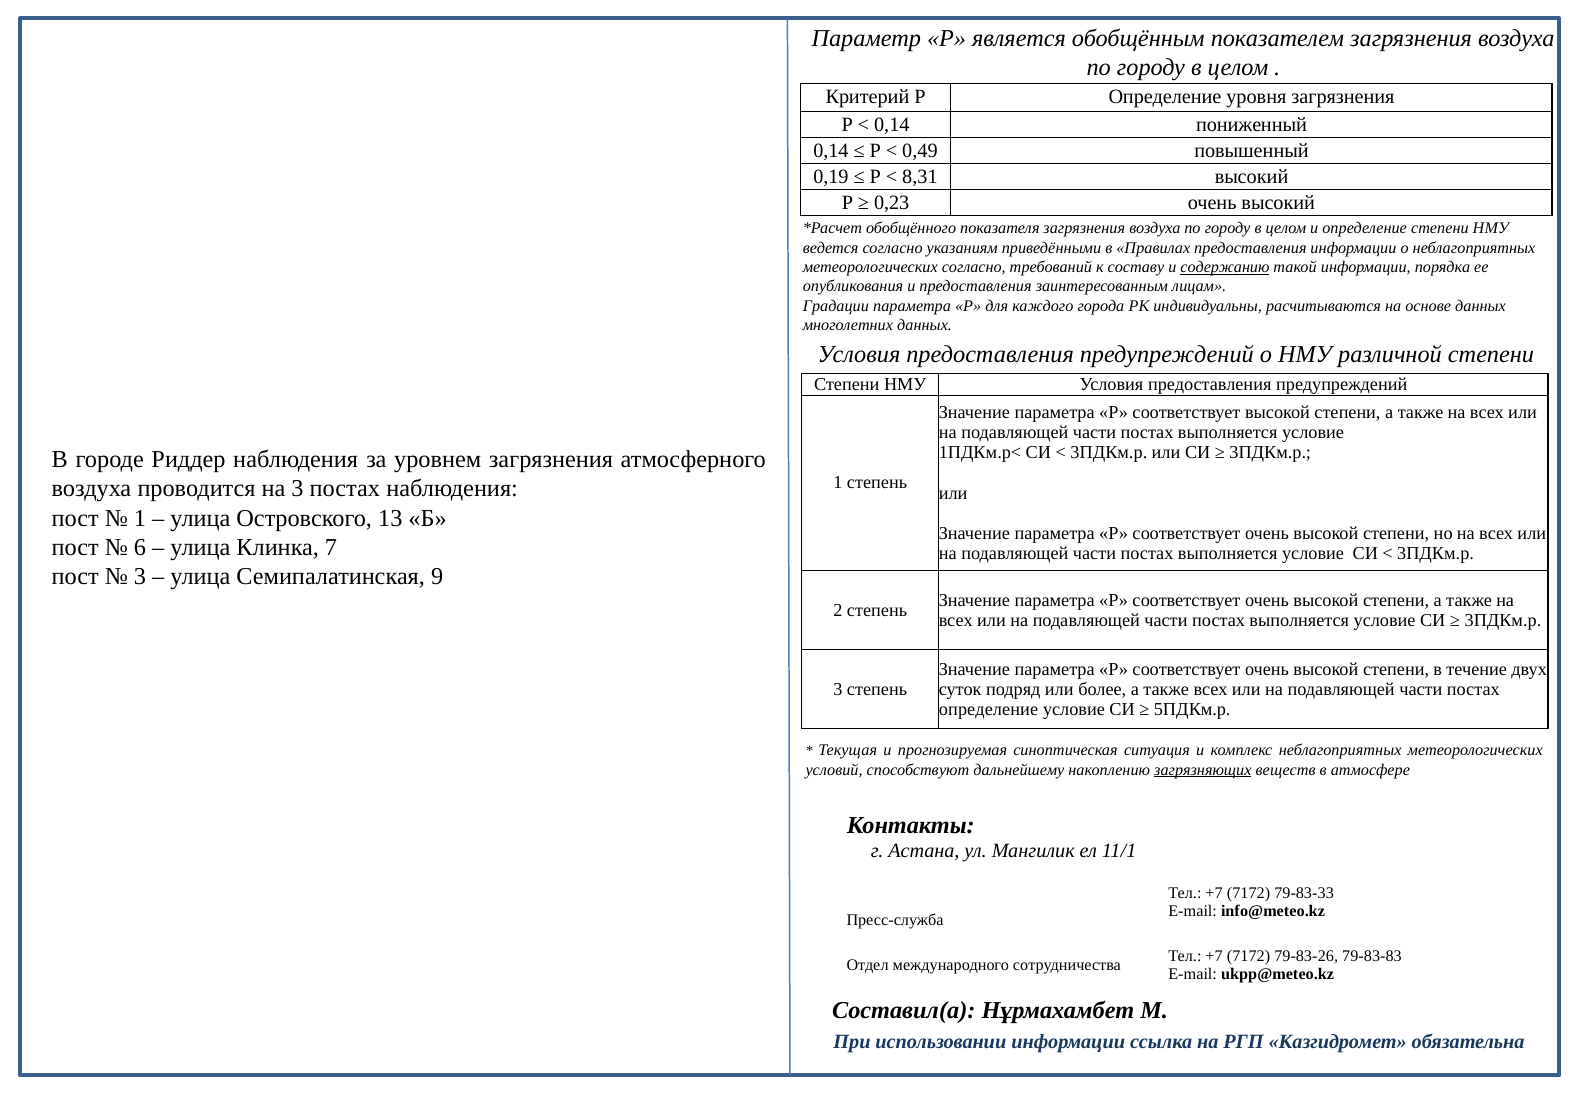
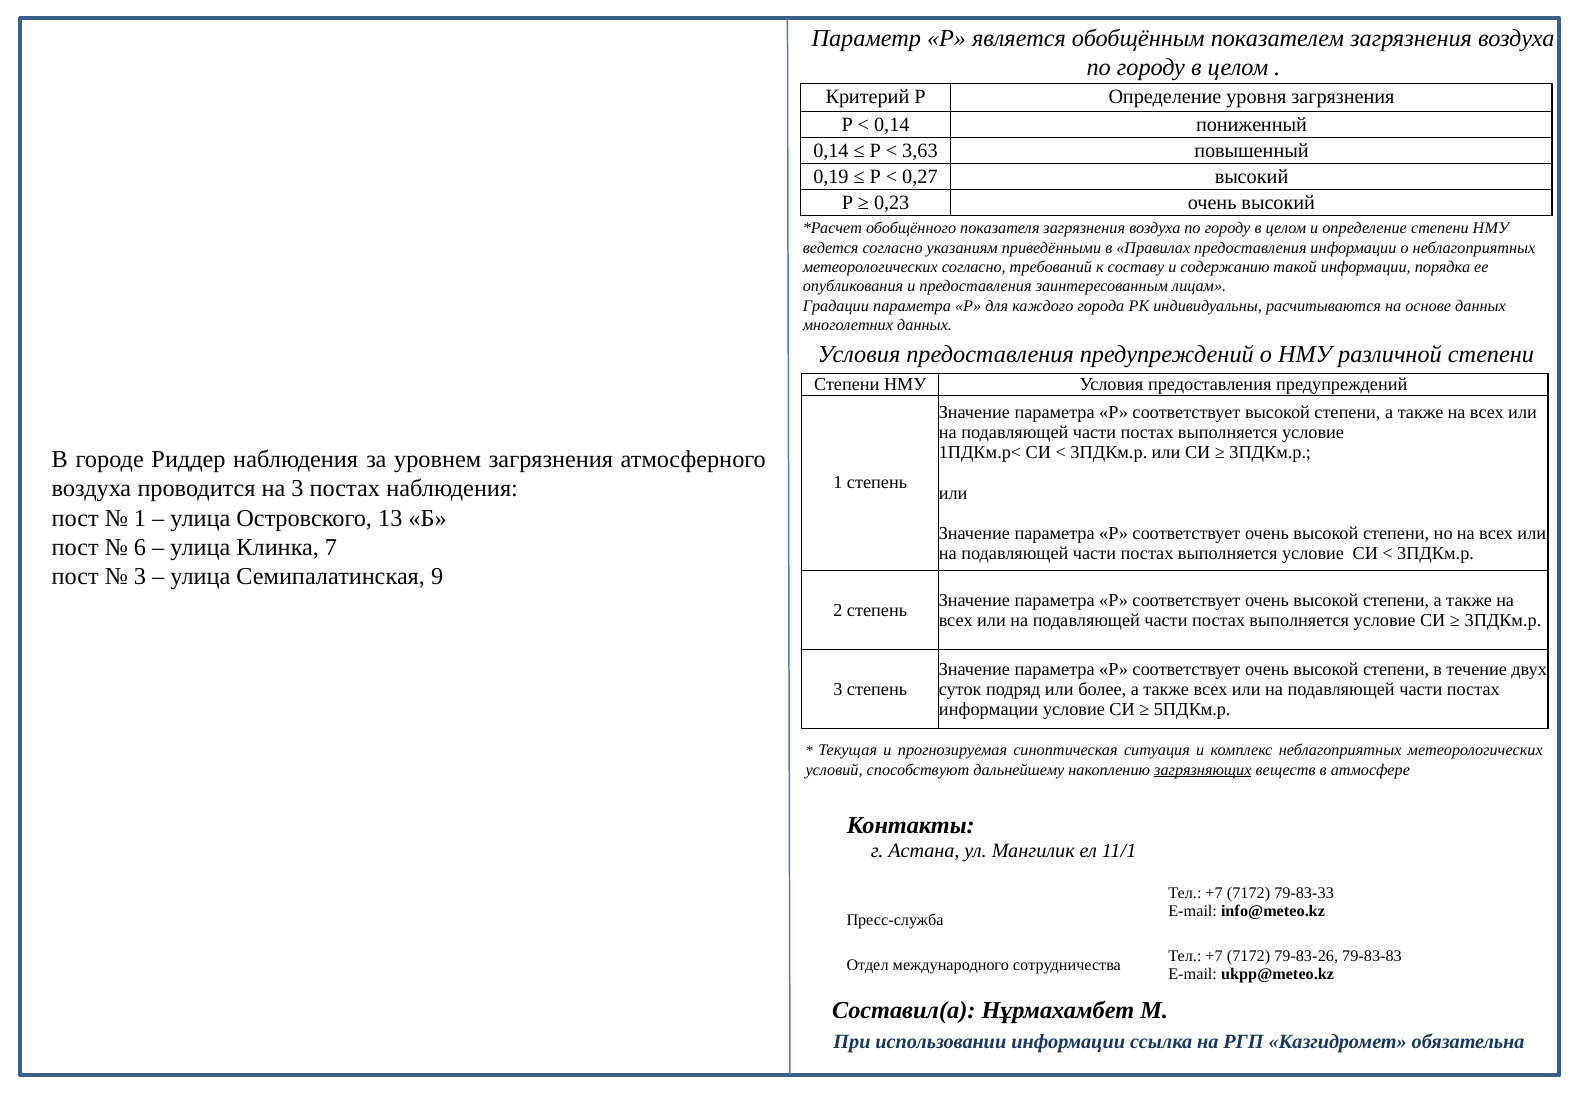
0,49: 0,49 -> 3,63 (920, 150)
8,31: 8,31 -> 0,27 (920, 177)
содержанию underline: present -> none (1225, 267)
определение: определение -> информации (989, 709)
